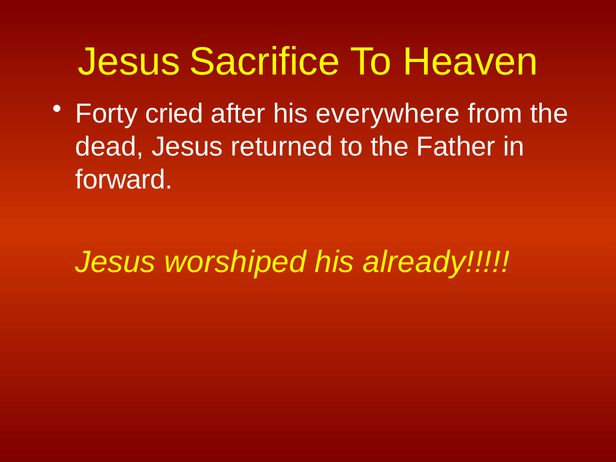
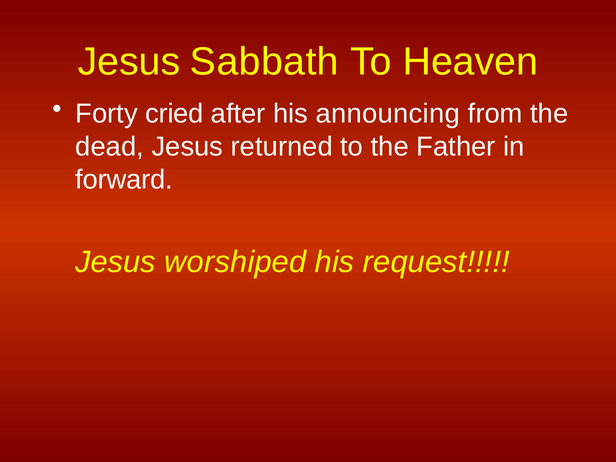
Sacrifice: Sacrifice -> Sabbath (264, 62)
everywhere: everywhere -> announcing (388, 114)
already: already -> request (436, 262)
